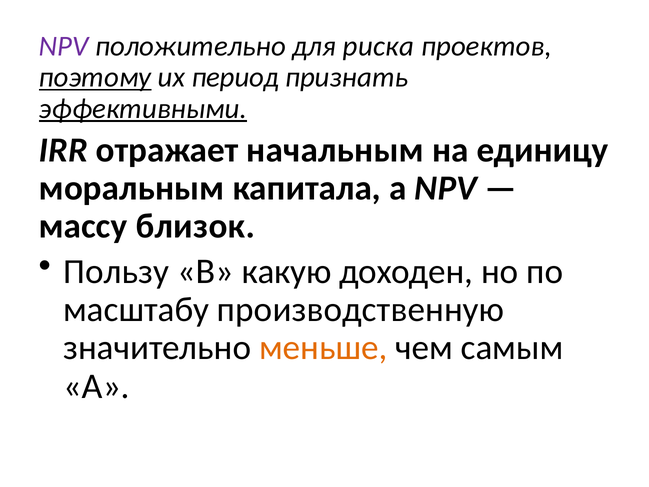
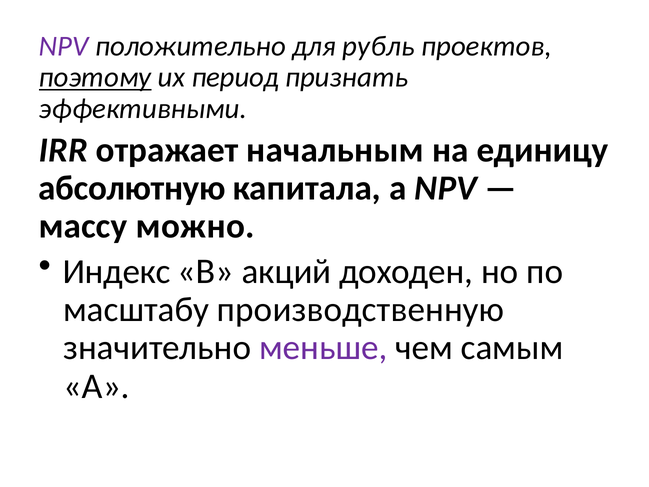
риска: риска -> рубль (378, 46)
эффективными underline: present -> none (143, 109)
моральным: моральным -> абсолютную (132, 188)
близок: близок -> можно (195, 226)
Пользу: Пользу -> Индекс (117, 272)
какую: какую -> акций (287, 272)
меньше colour: orange -> purple (323, 348)
